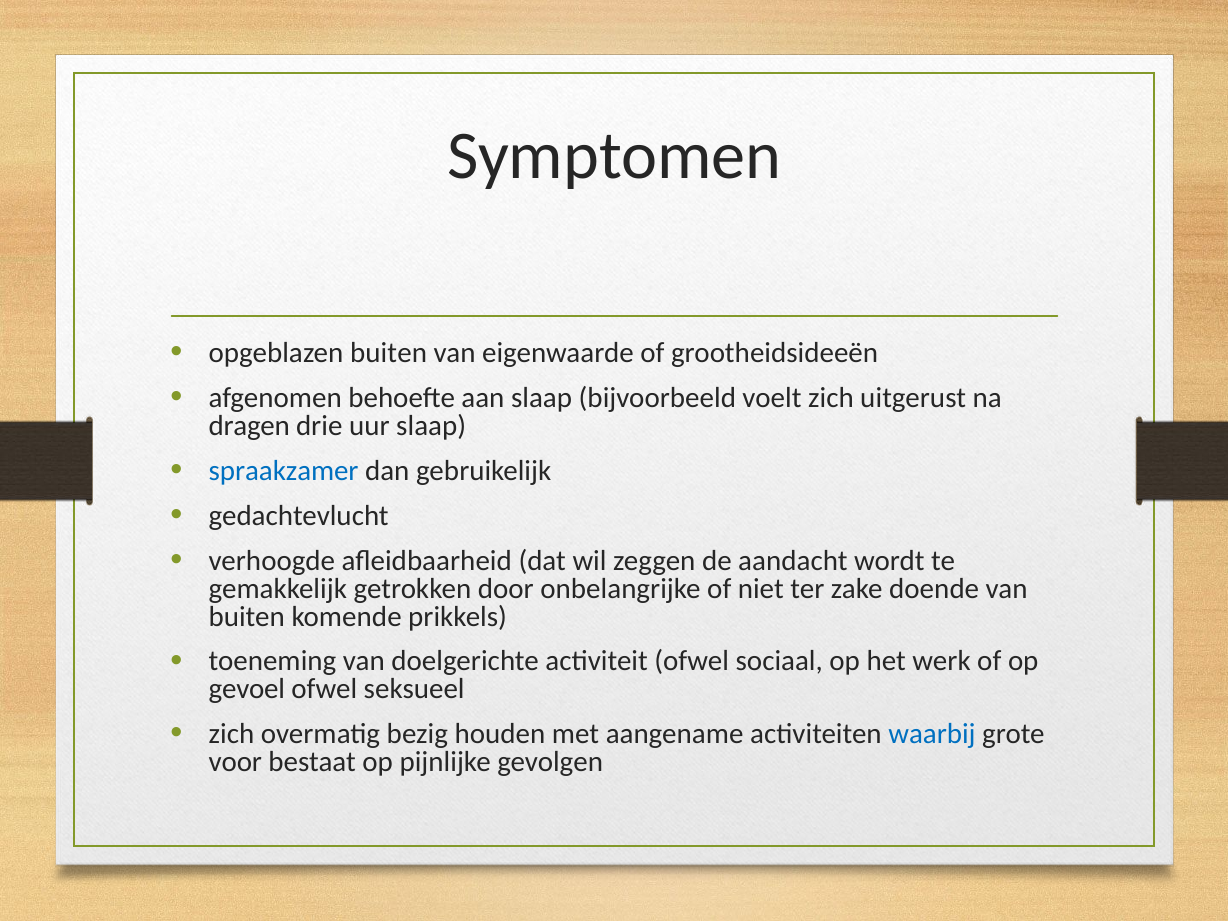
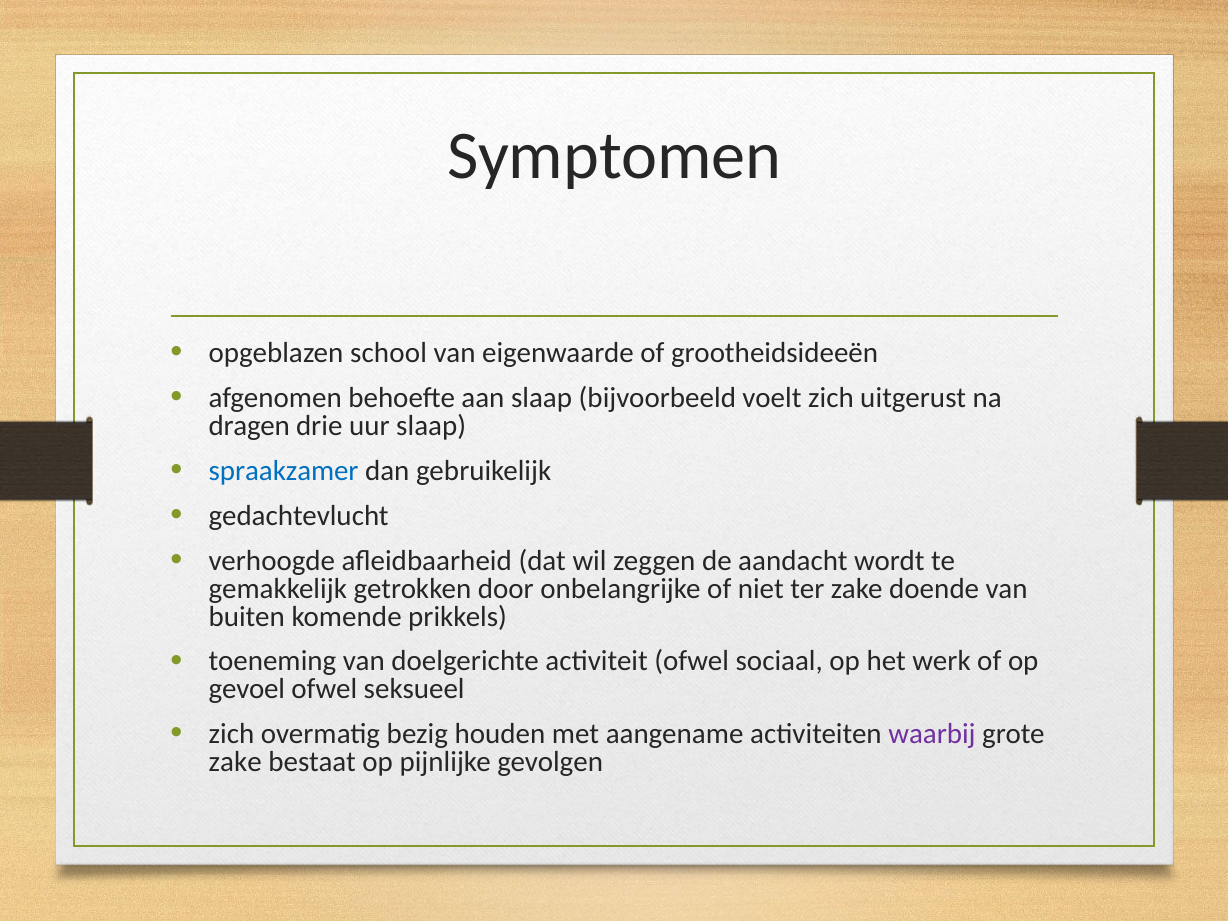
opgeblazen buiten: buiten -> school (388, 353)
waarbij colour: blue -> purple (932, 734)
voor: voor -> zake (235, 762)
